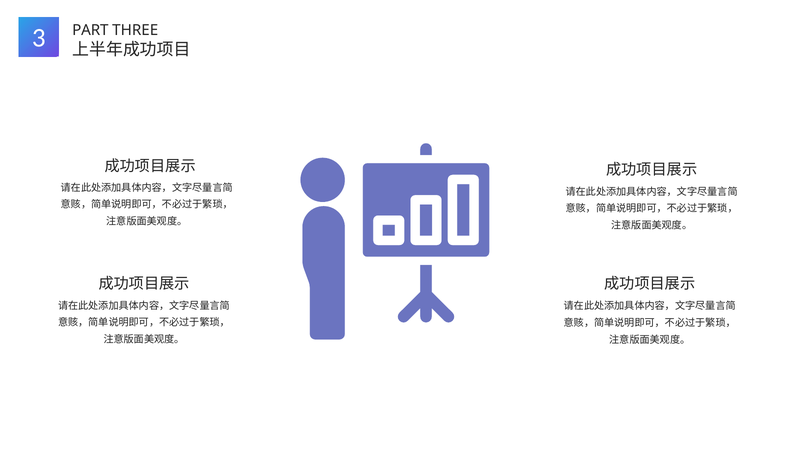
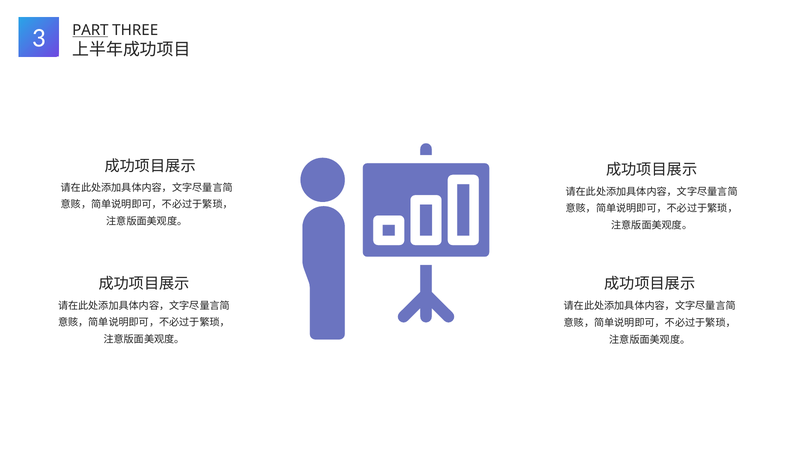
PART underline: none -> present (90, 30)
